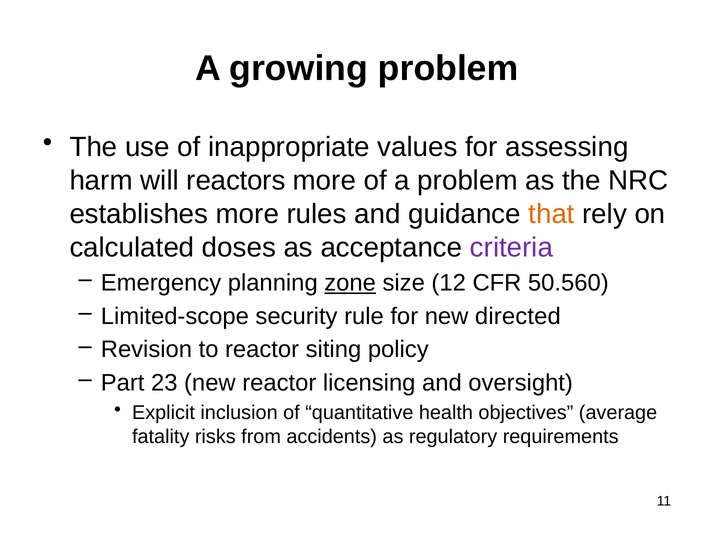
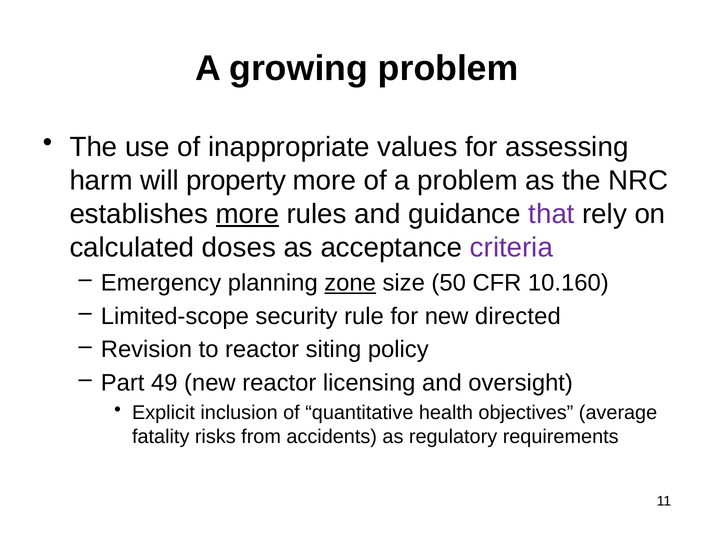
reactors: reactors -> property (236, 180)
more underline: none -> present (247, 214)
that colour: orange -> purple (552, 214)
12: 12 -> 50 (449, 283)
50.560: 50.560 -> 10.160 (568, 283)
23: 23 -> 49 (164, 383)
